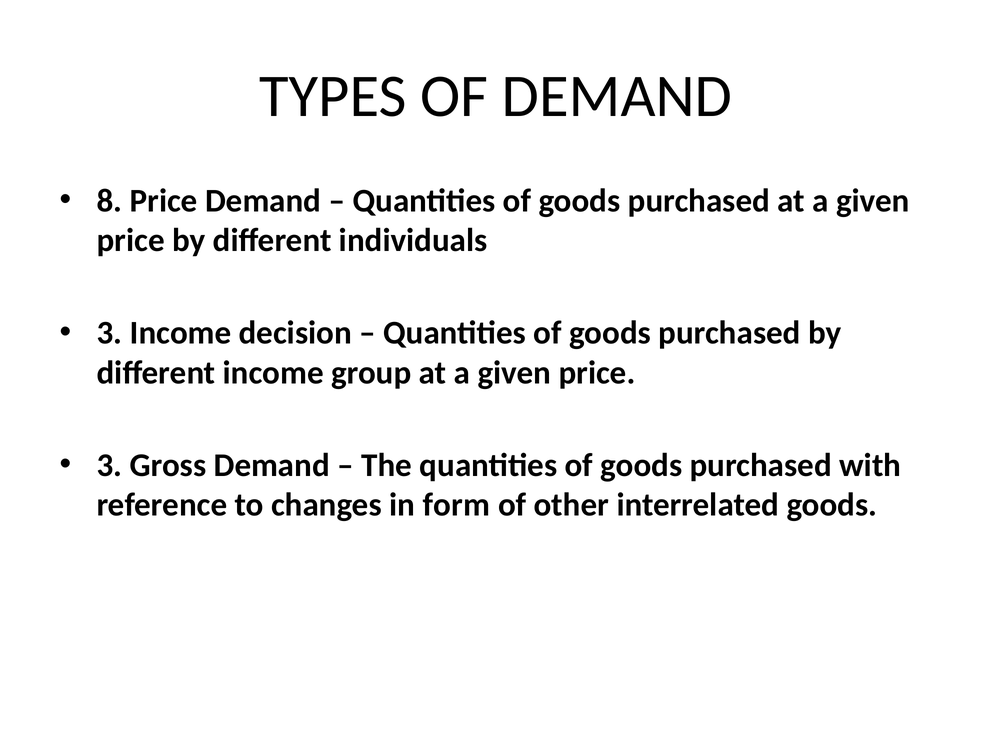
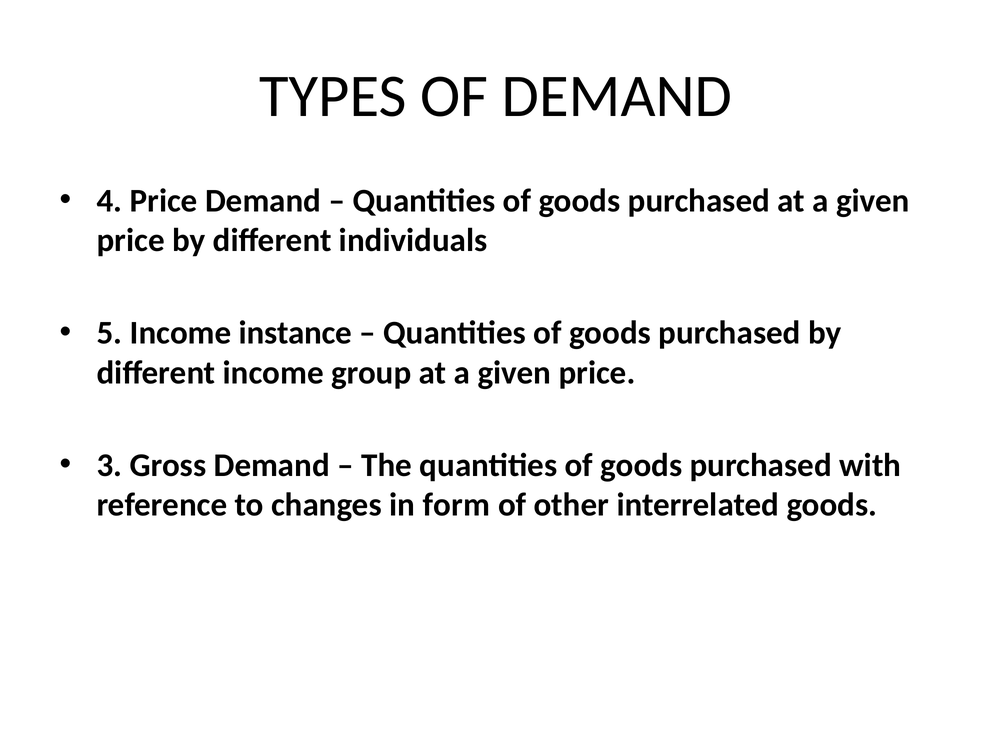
8: 8 -> 4 (110, 201)
3: 3 -> 5 (110, 333)
decision: decision -> instance (295, 333)
